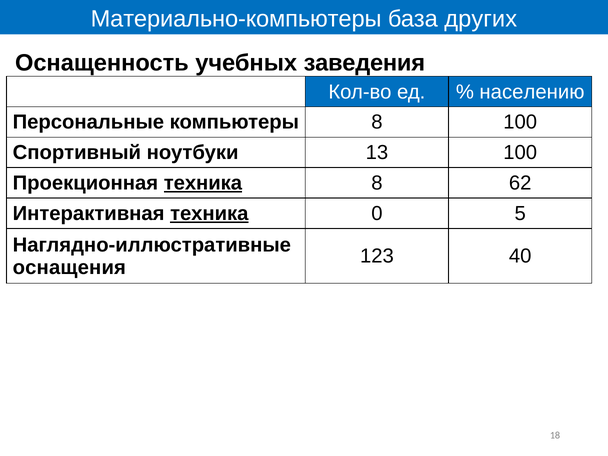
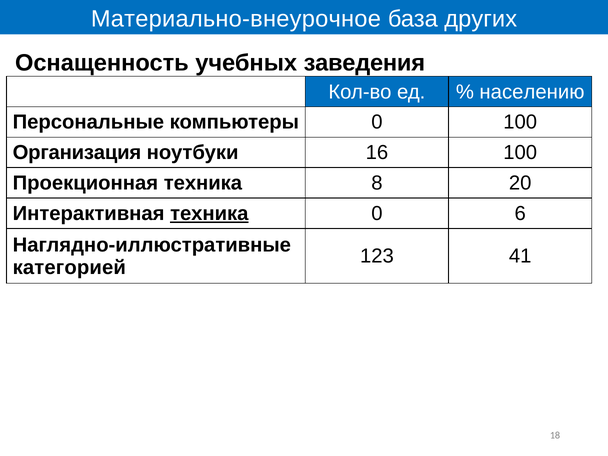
Материально-компьютеры: Материально-компьютеры -> Материально-внеурочное (236, 19)
компьютеры 8: 8 -> 0 (377, 122)
Спортивный: Спортивный -> Организация (77, 153)
13: 13 -> 16 (377, 153)
техника underline: present -> none (203, 183)
62: 62 -> 20 (520, 183)
5: 5 -> 6 (520, 214)
40: 40 -> 41 (520, 256)
оснащения: оснащения -> категорией (69, 267)
